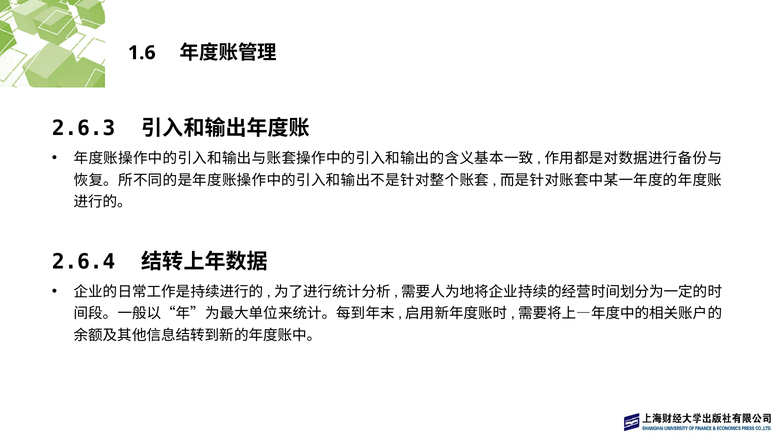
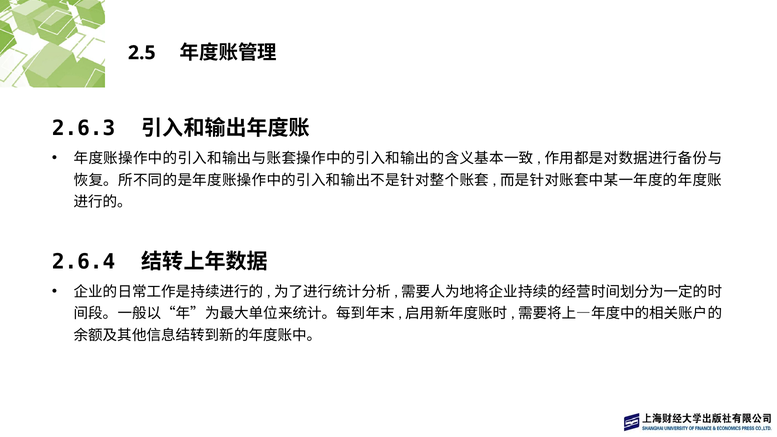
1.6: 1.6 -> 2.5 (142, 53)
